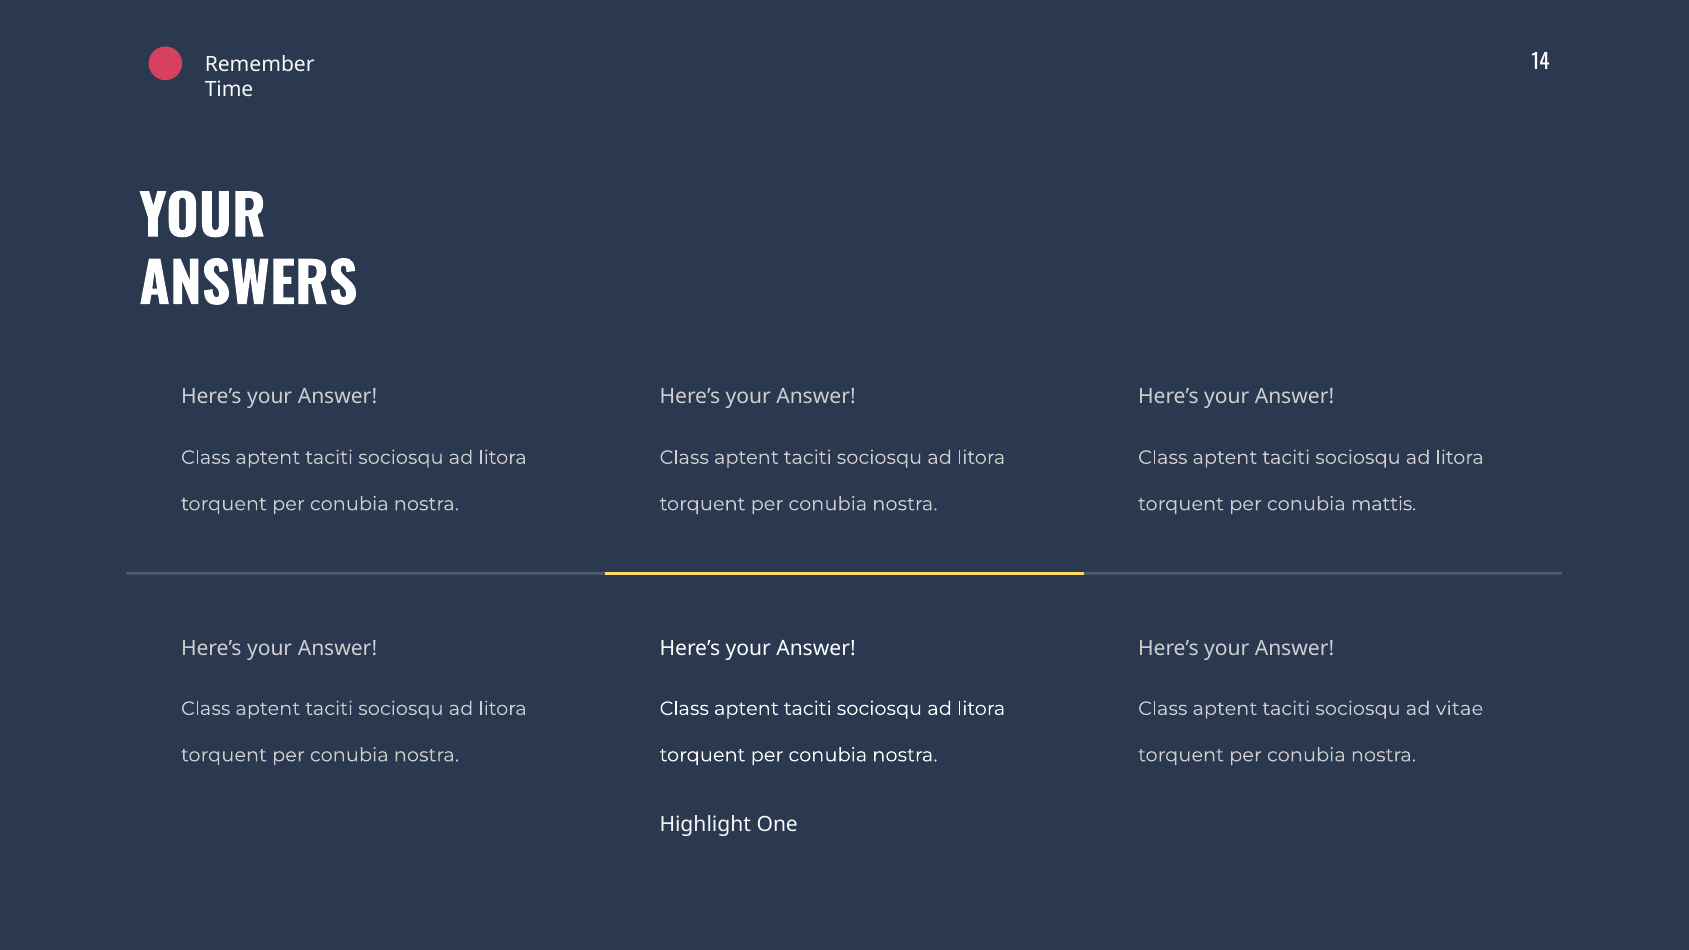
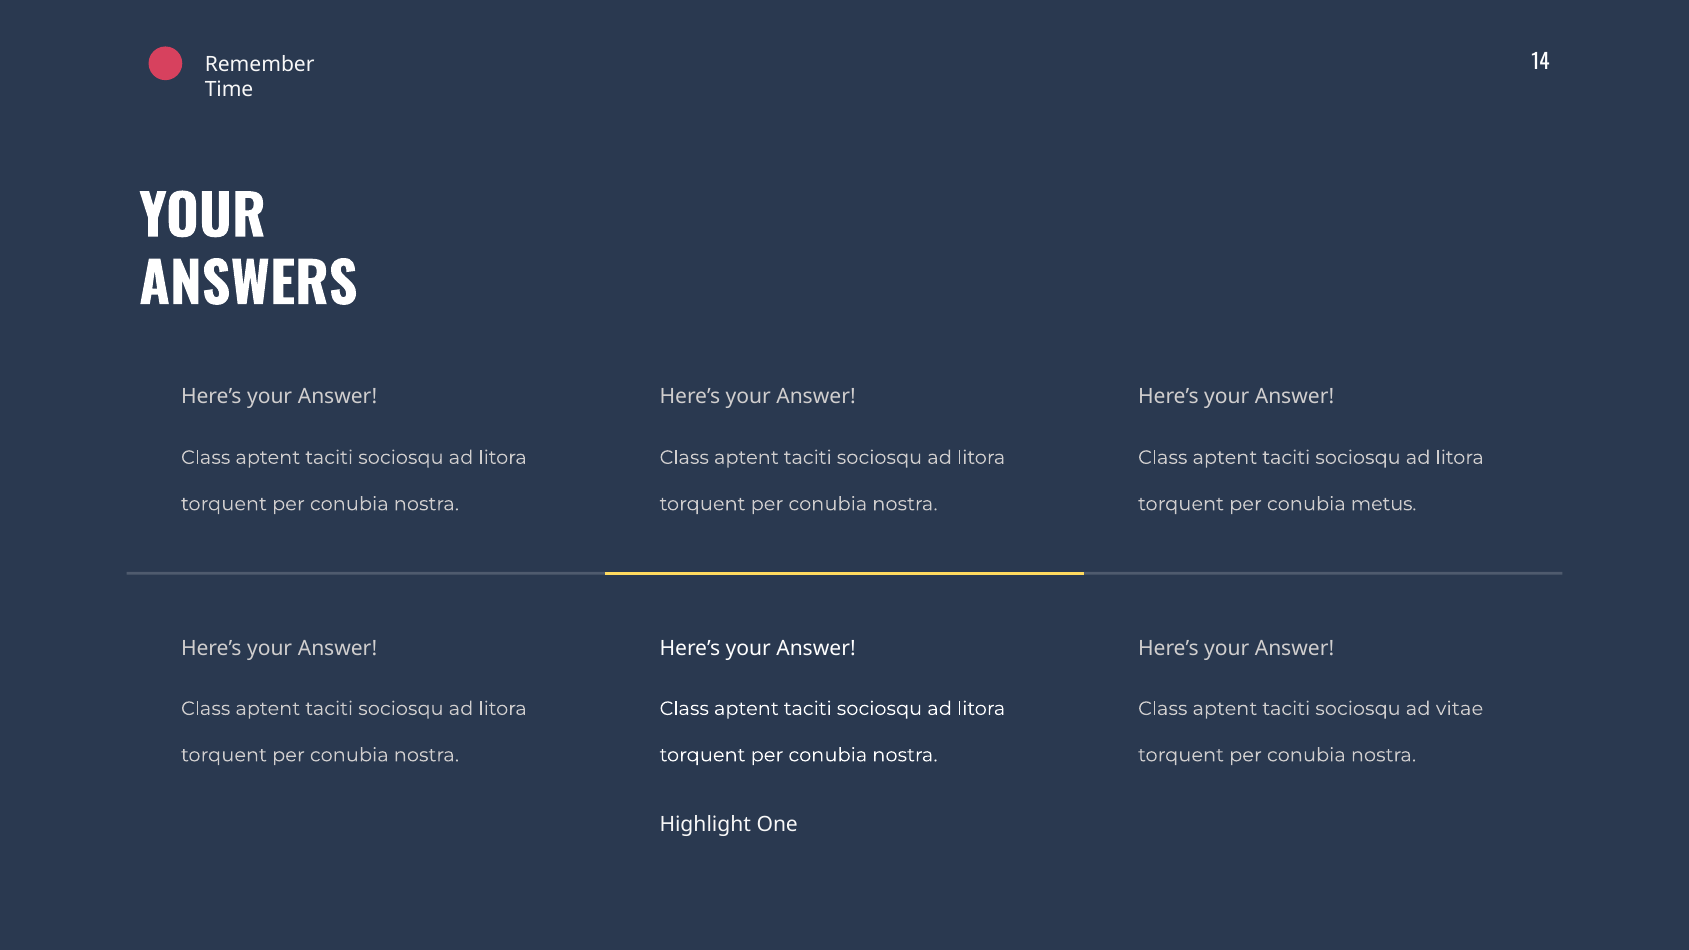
mattis: mattis -> metus (1384, 504)
